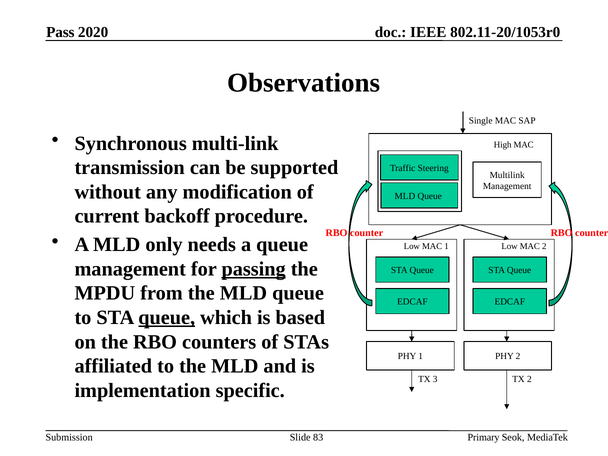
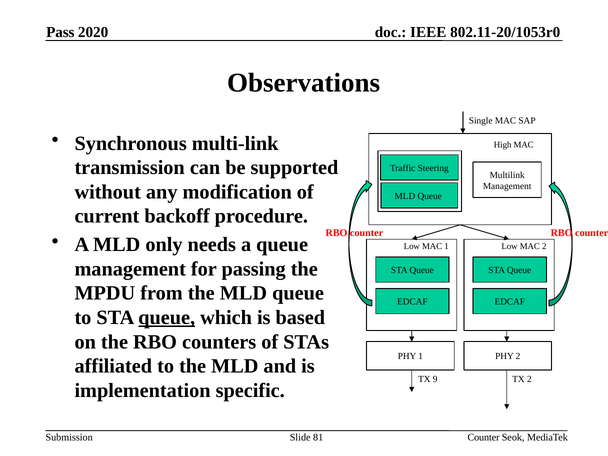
passing underline: present -> none (254, 269)
3: 3 -> 9 (435, 379)
83: 83 -> 81 (318, 437)
Primary: Primary -> Counter (484, 437)
